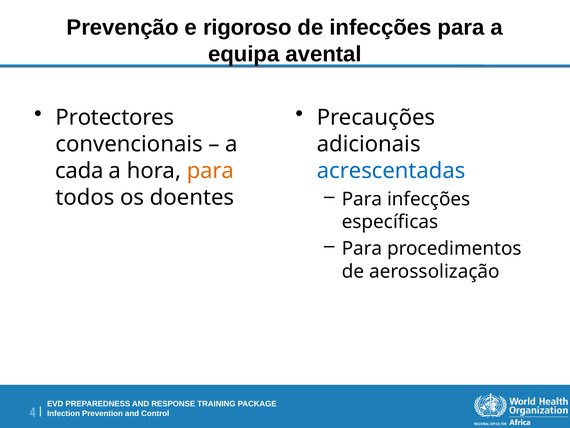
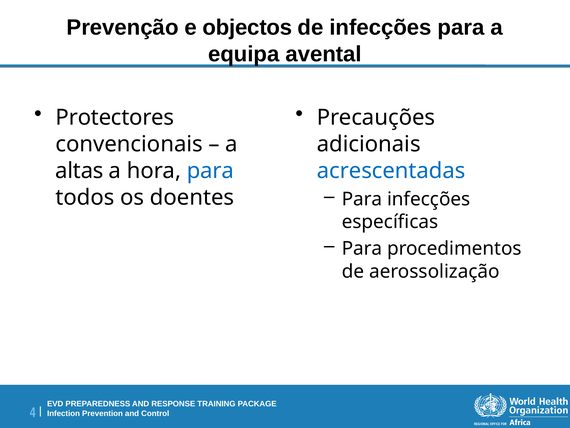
rigoroso: rigoroso -> objectos (247, 27)
cada: cada -> altas (79, 171)
para colour: orange -> blue (210, 171)
